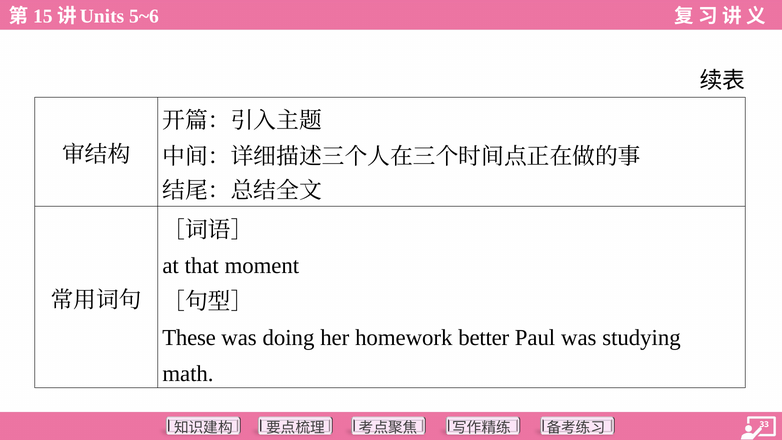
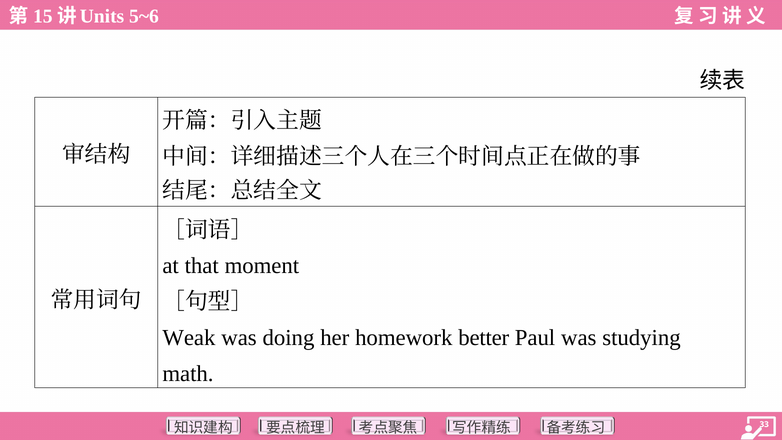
These: These -> Weak (189, 337)
